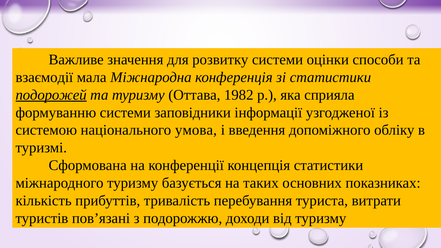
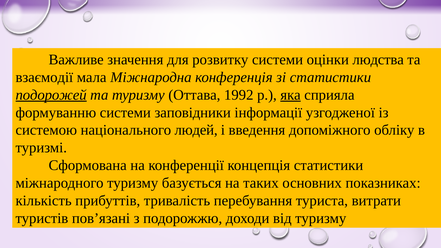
способи: способи -> людства (378, 60)
1982: 1982 -> 1992 (239, 95)
яка underline: none -> present (291, 95)
умова: умова -> людей (196, 130)
